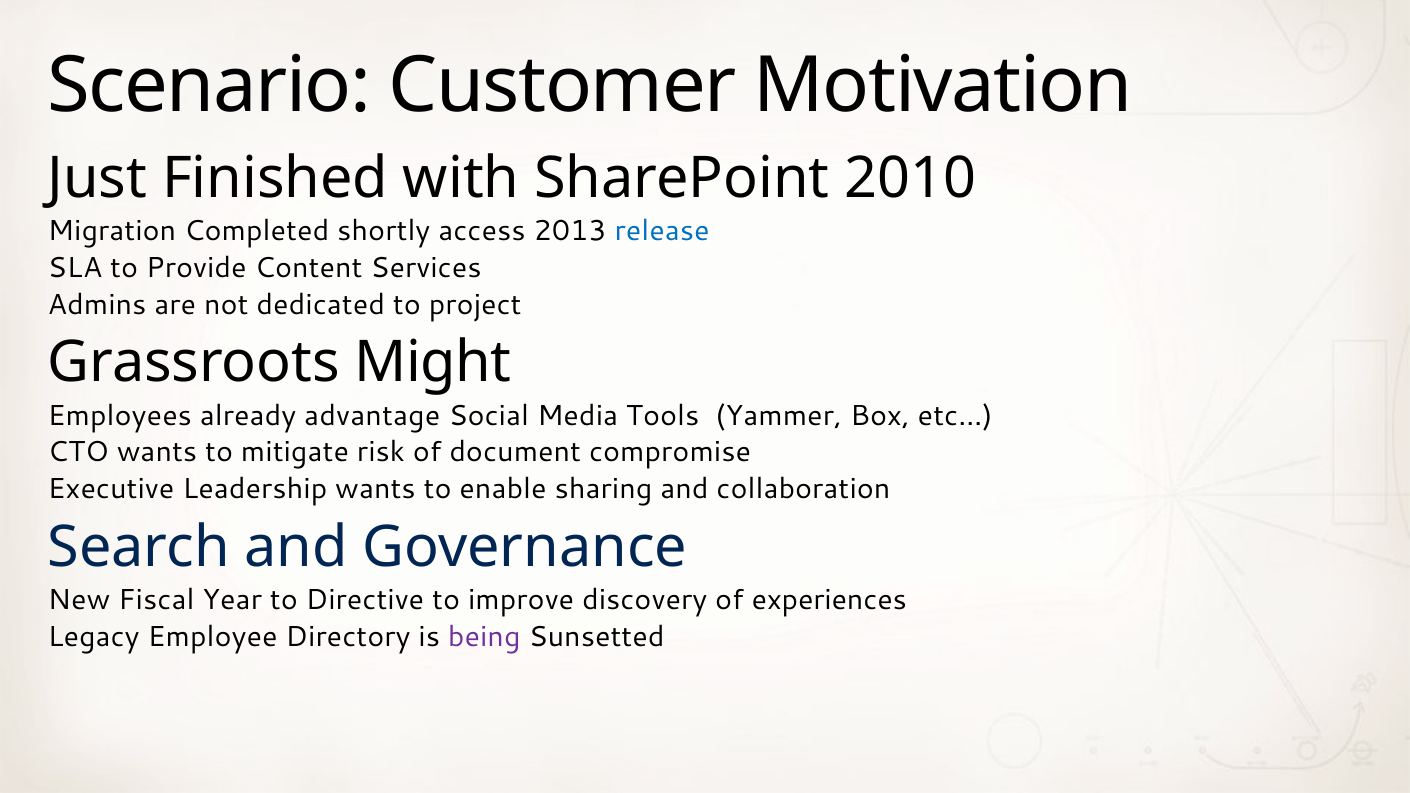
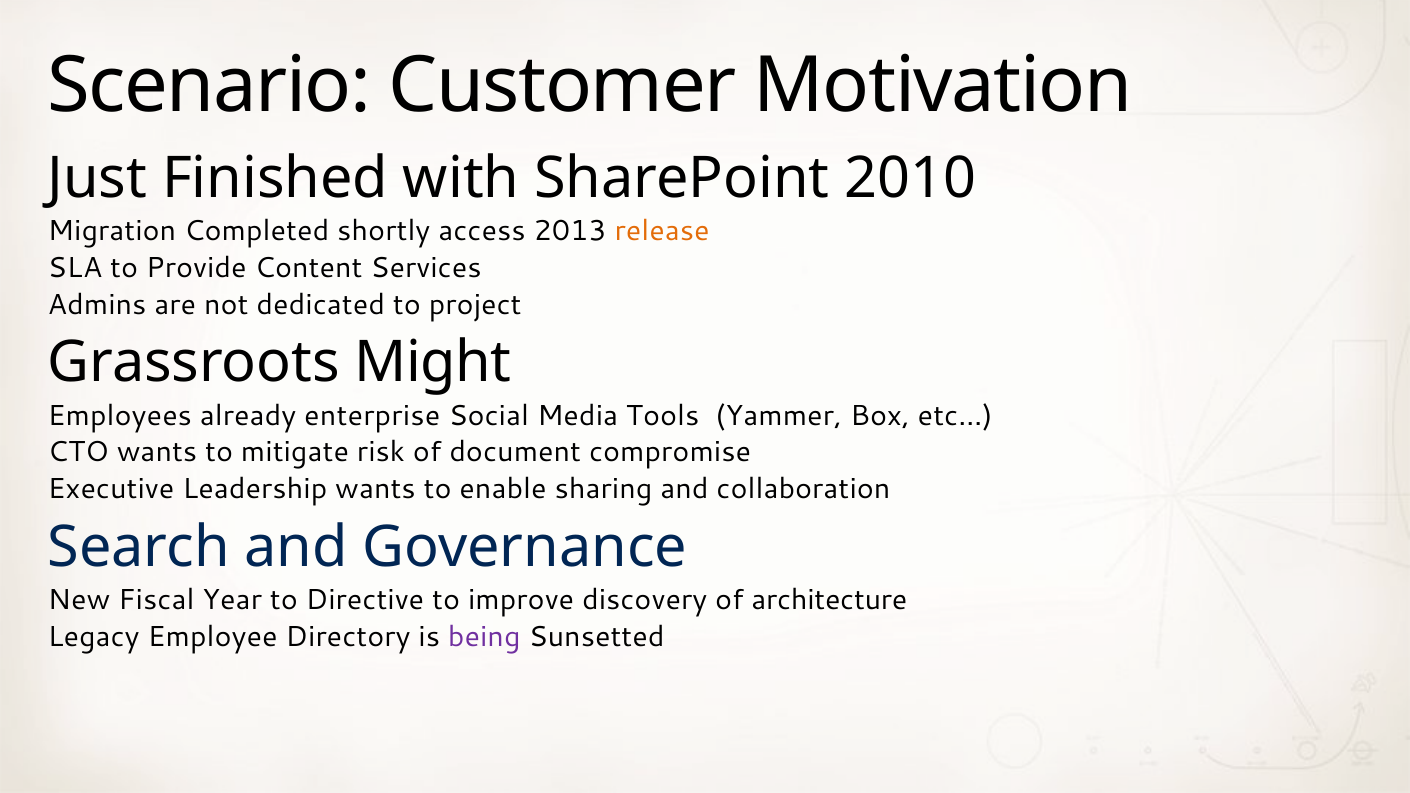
release colour: blue -> orange (662, 231)
advantage: advantage -> enterprise (372, 415)
experiences: experiences -> architecture (829, 600)
